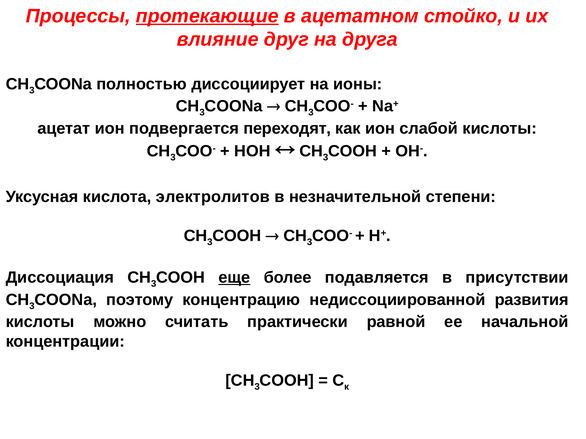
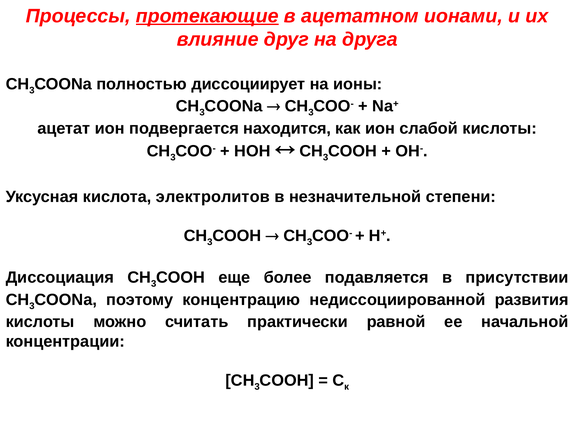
стойко: стойко -> ионами (463, 16)
переходят: переходят -> находится (287, 129)
еще underline: present -> none (234, 278)
